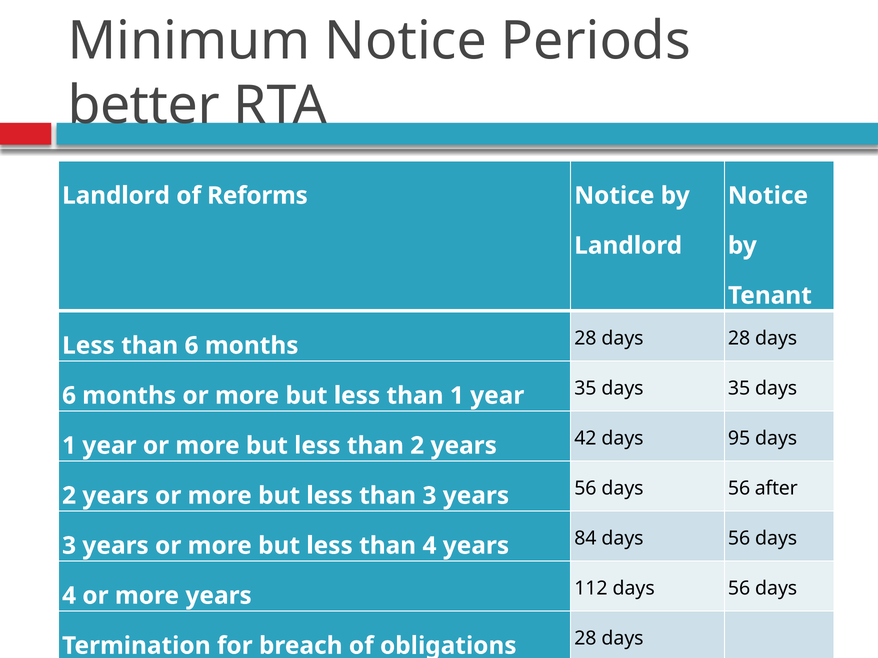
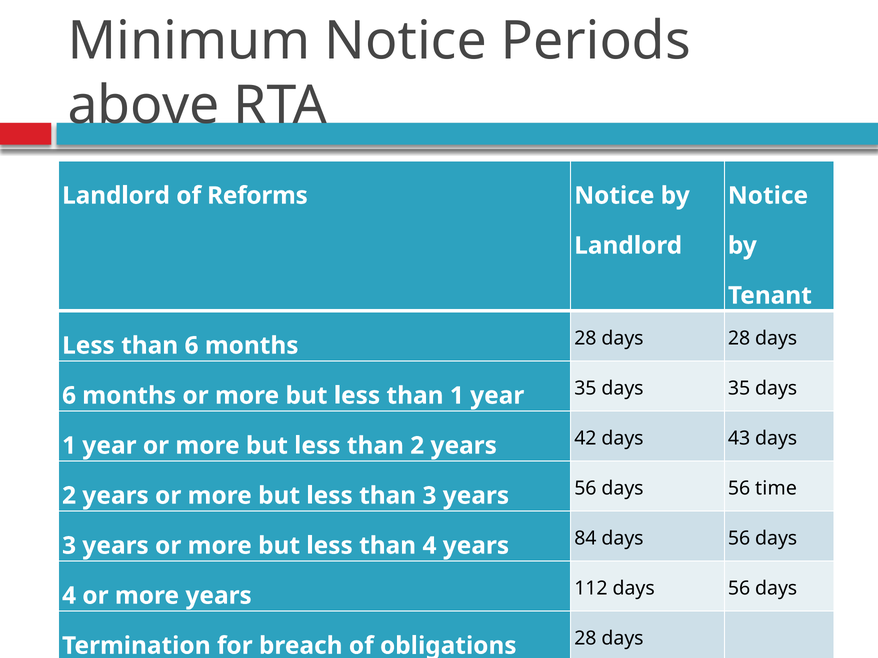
better: better -> above (144, 105)
95: 95 -> 43 (739, 439)
after: after -> time (776, 489)
